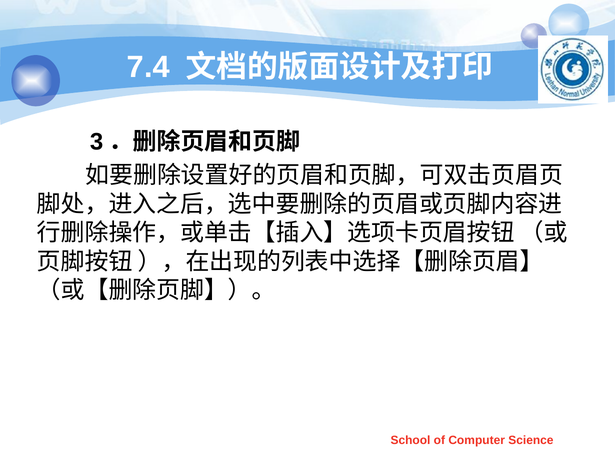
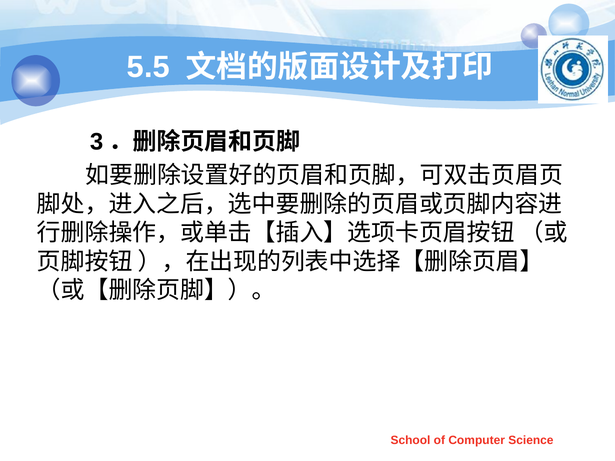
7.4: 7.4 -> 5.5 (148, 67)
